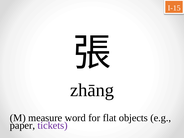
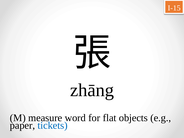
tickets colour: purple -> blue (53, 125)
